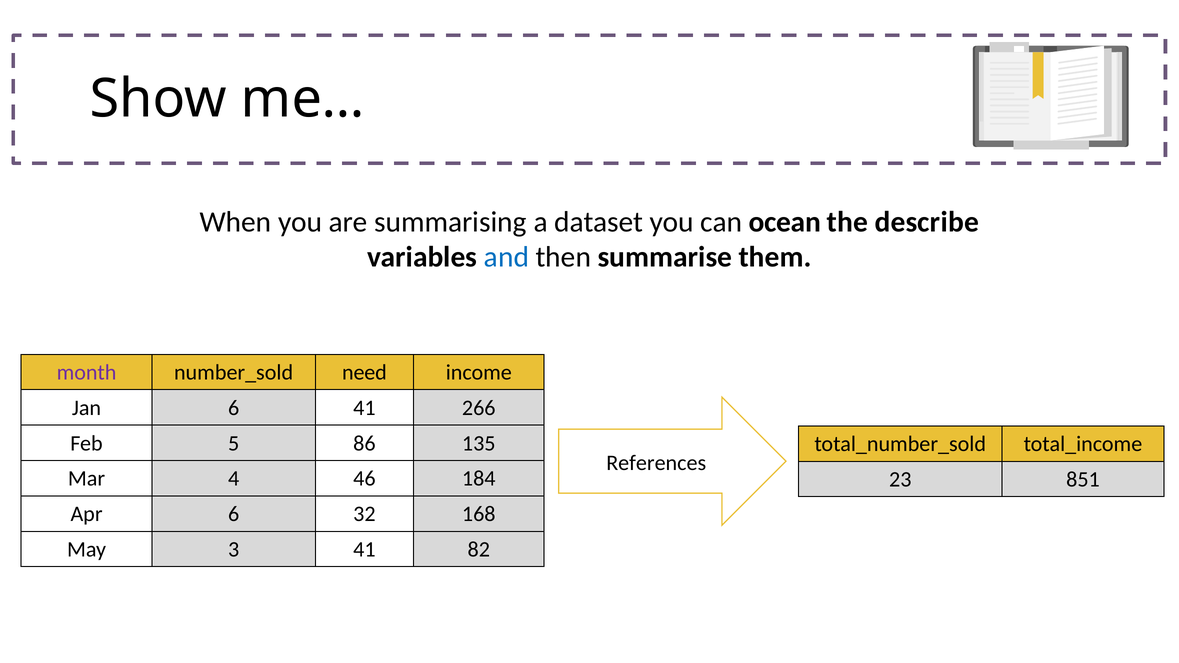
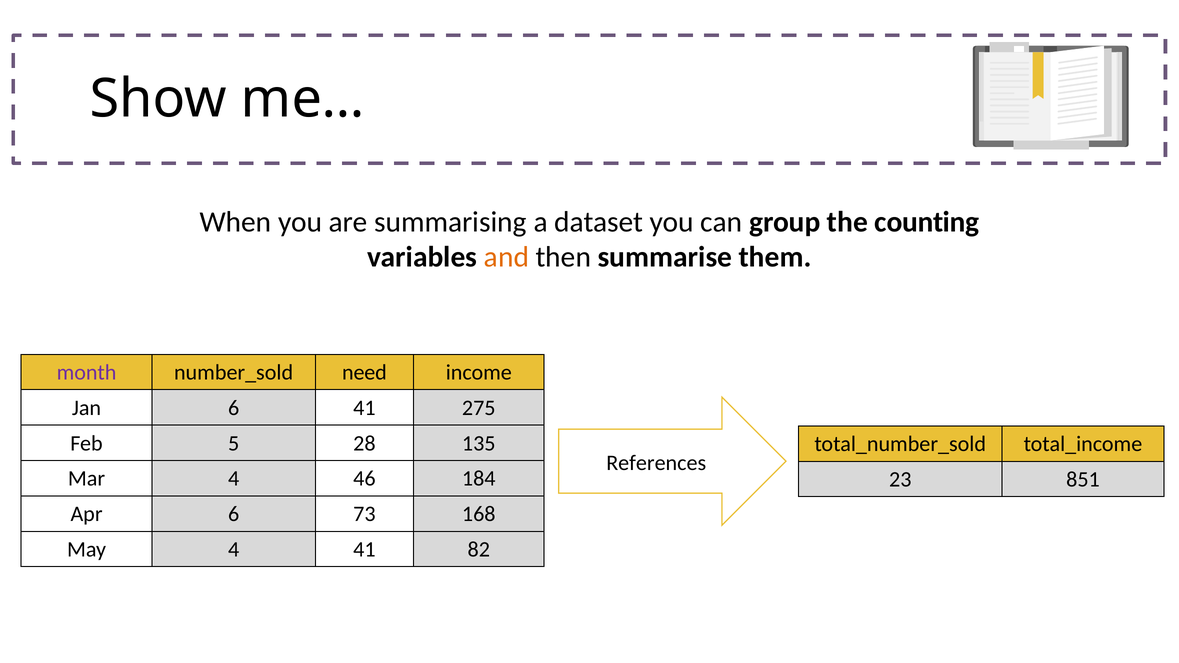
ocean: ocean -> group (785, 222)
describe: describe -> counting (927, 222)
and colour: blue -> orange (507, 257)
266: 266 -> 275 (479, 408)
86: 86 -> 28 (364, 443)
32: 32 -> 73 (364, 514)
May 3: 3 -> 4 (234, 550)
